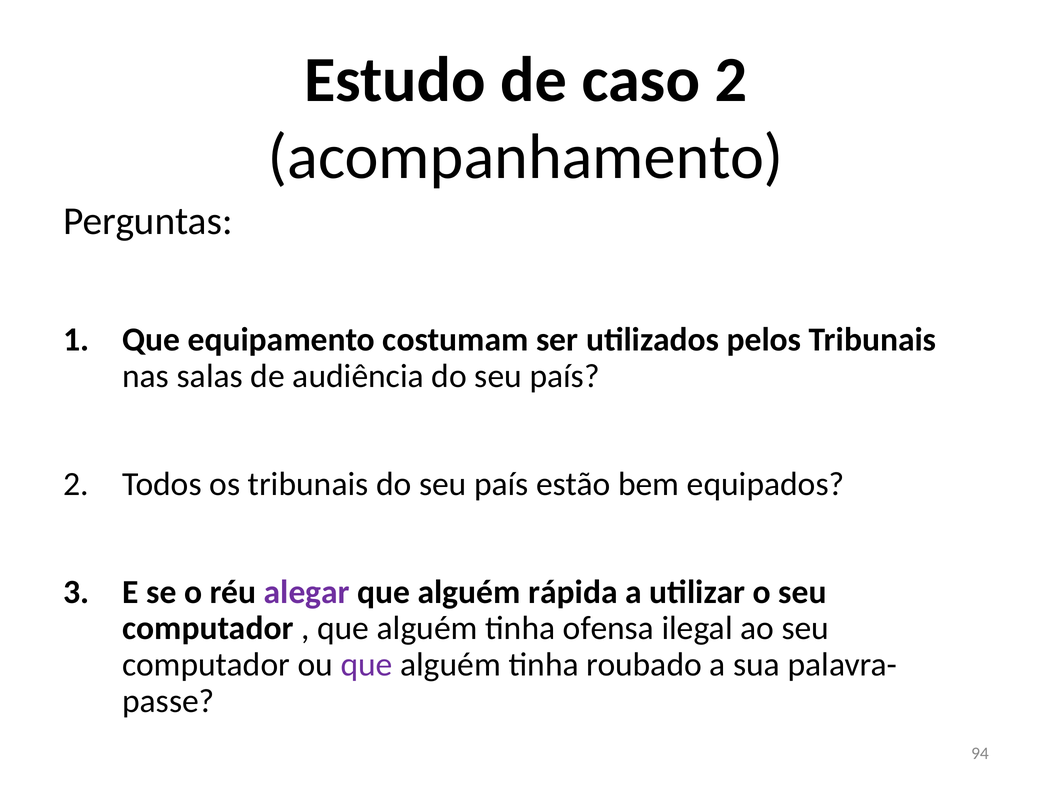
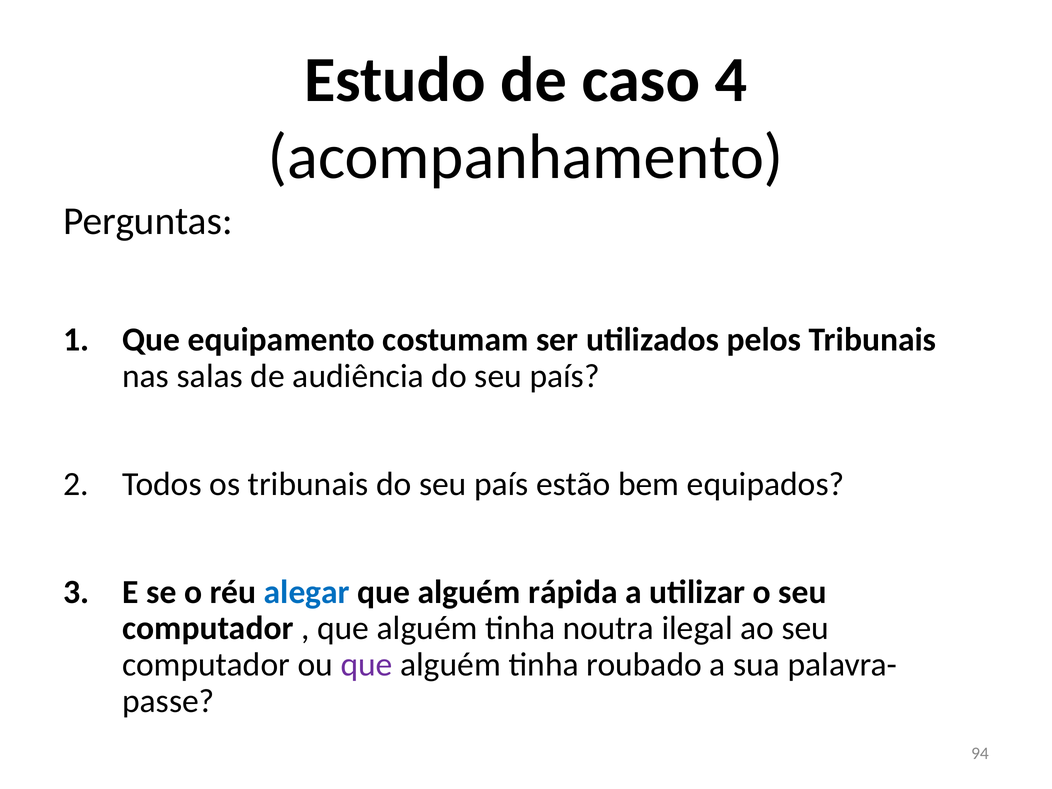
caso 2: 2 -> 4 (731, 80)
alegar colour: purple -> blue (307, 592)
ofensa: ofensa -> noutra (609, 628)
